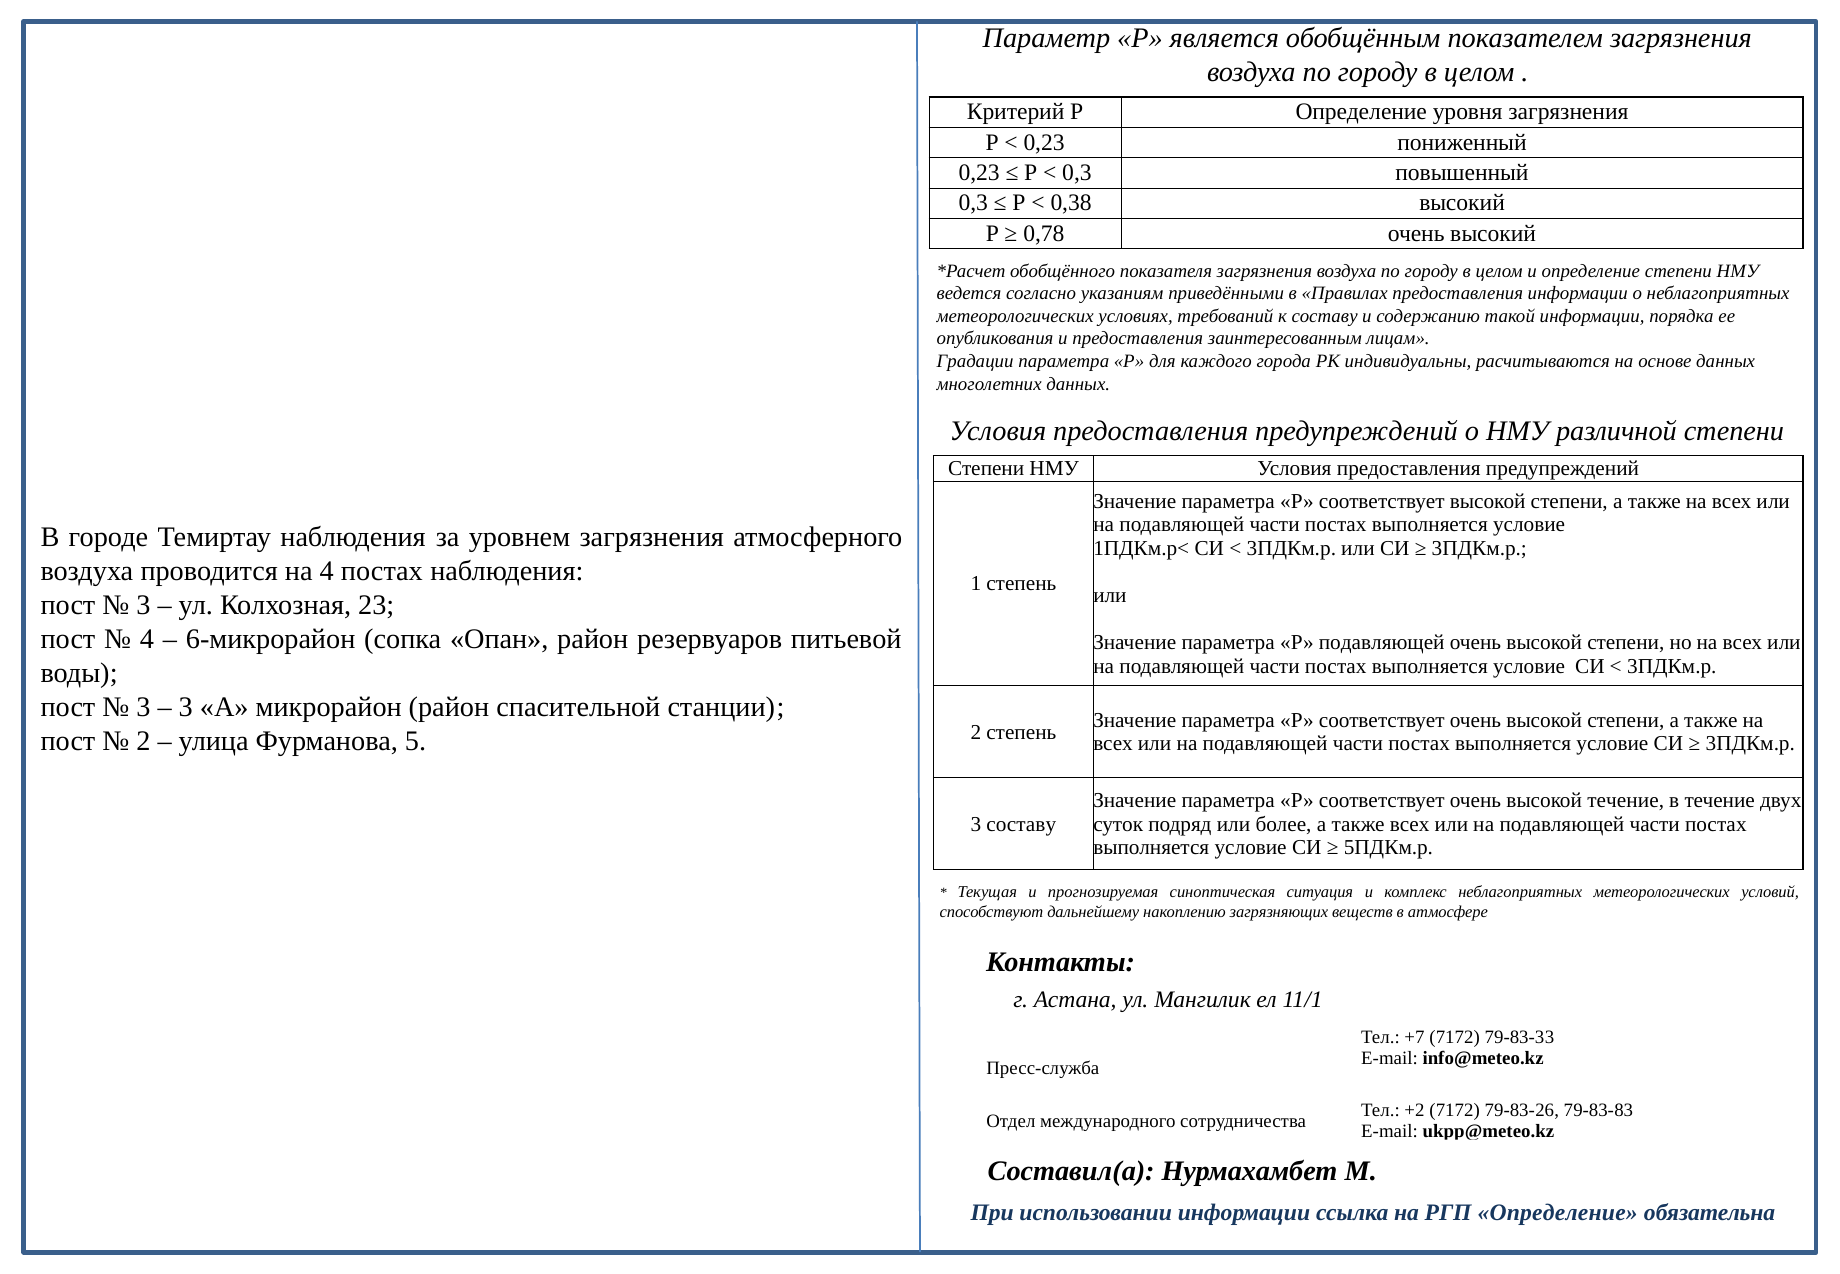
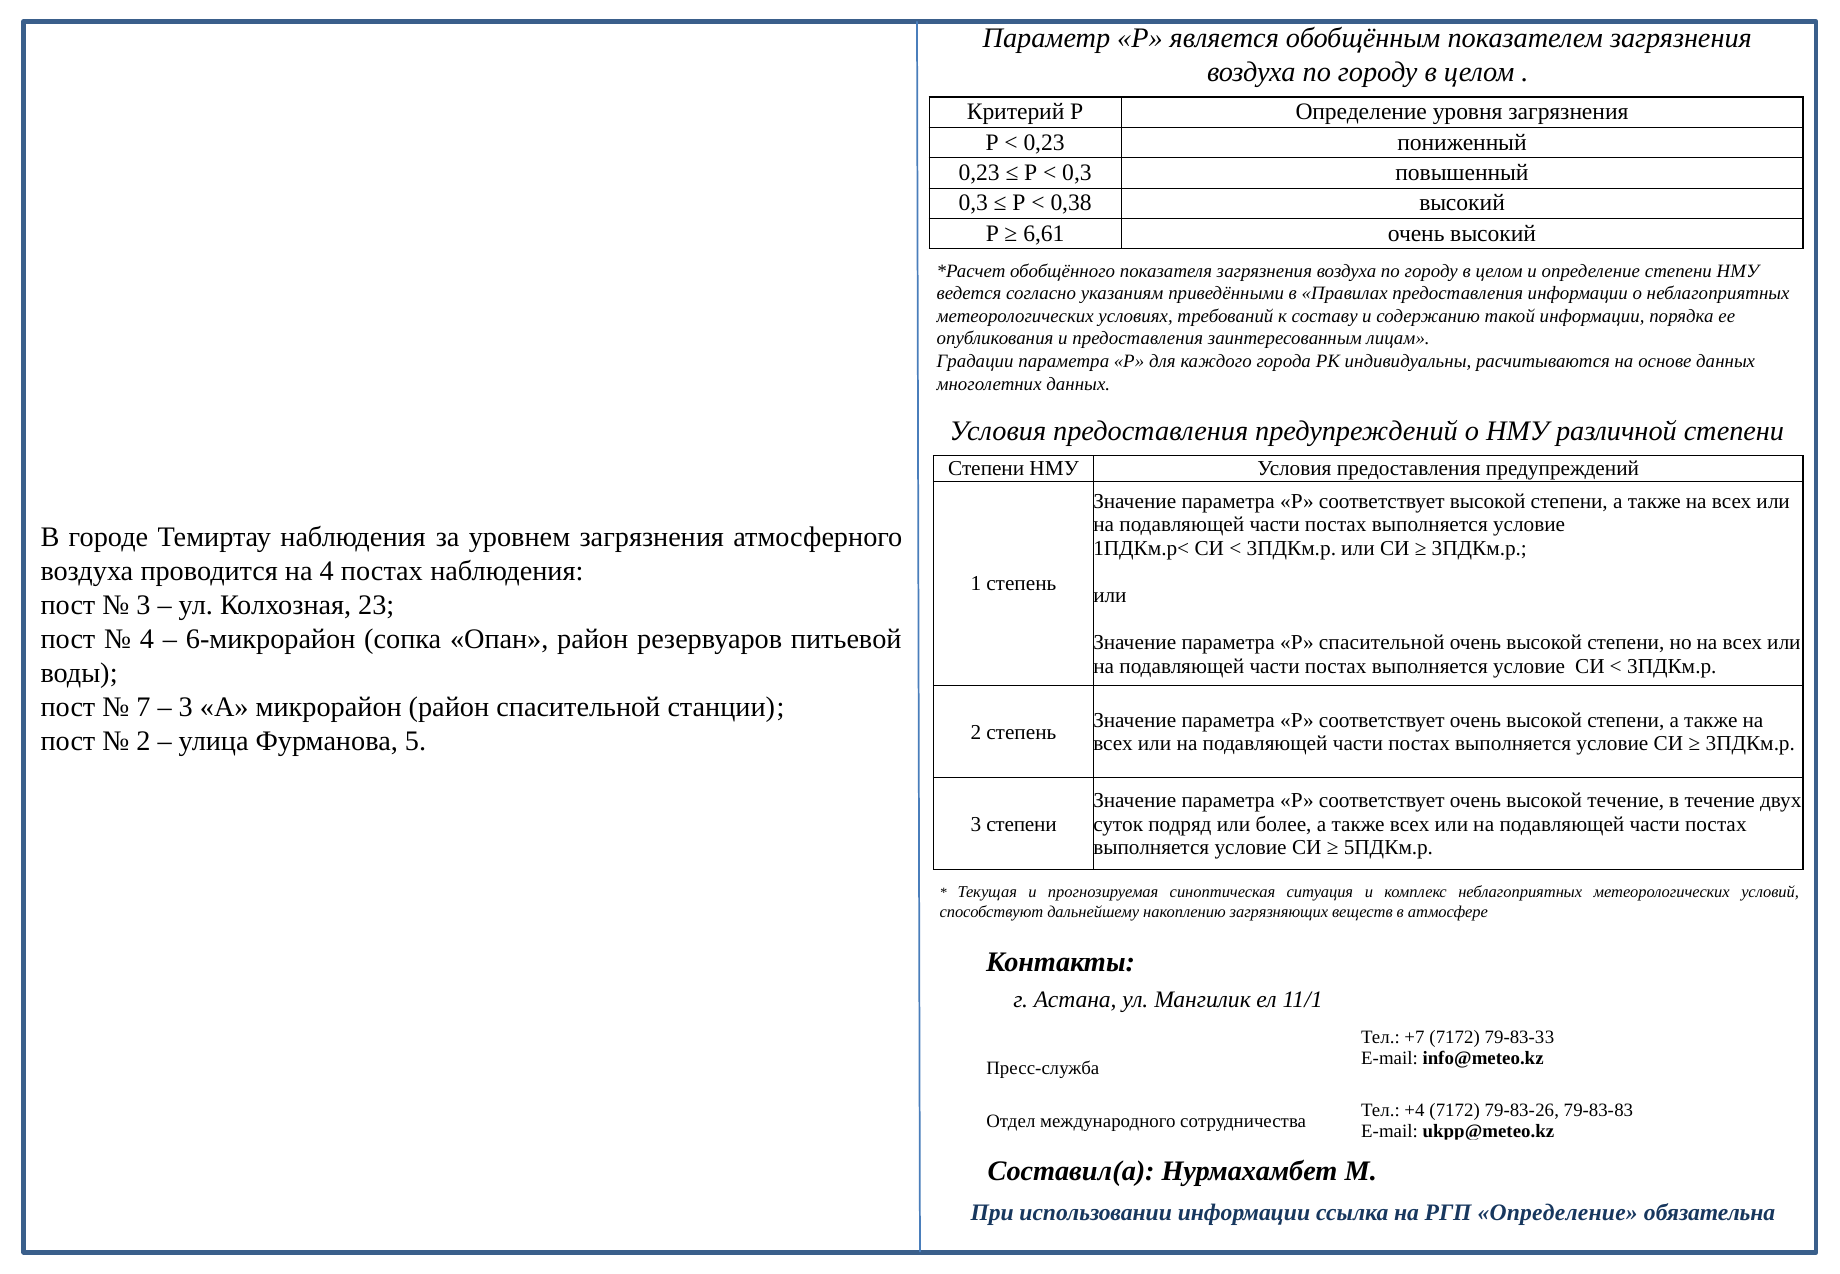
0,78: 0,78 -> 6,61 (1044, 233)
Р подавляющей: подавляющей -> спасительной (1382, 643)
3: 3 -> 7 (143, 707)
3 составу: составу -> степени (1021, 824)
+2: +2 -> +4 (1414, 1110)
